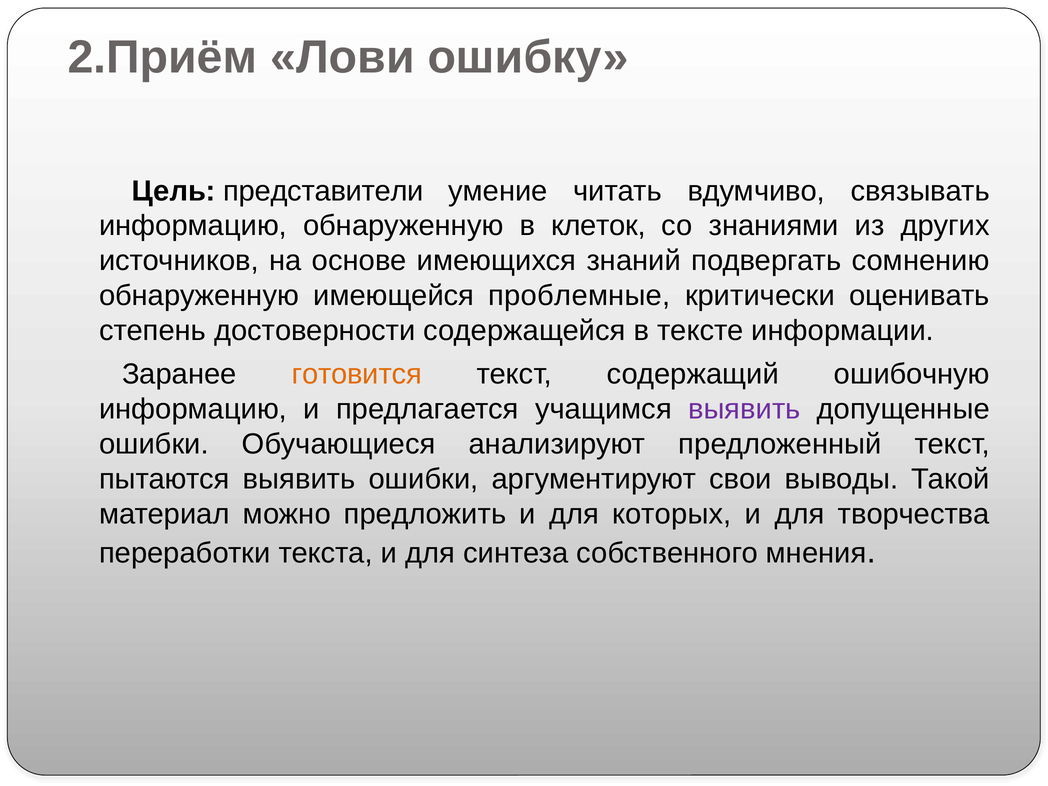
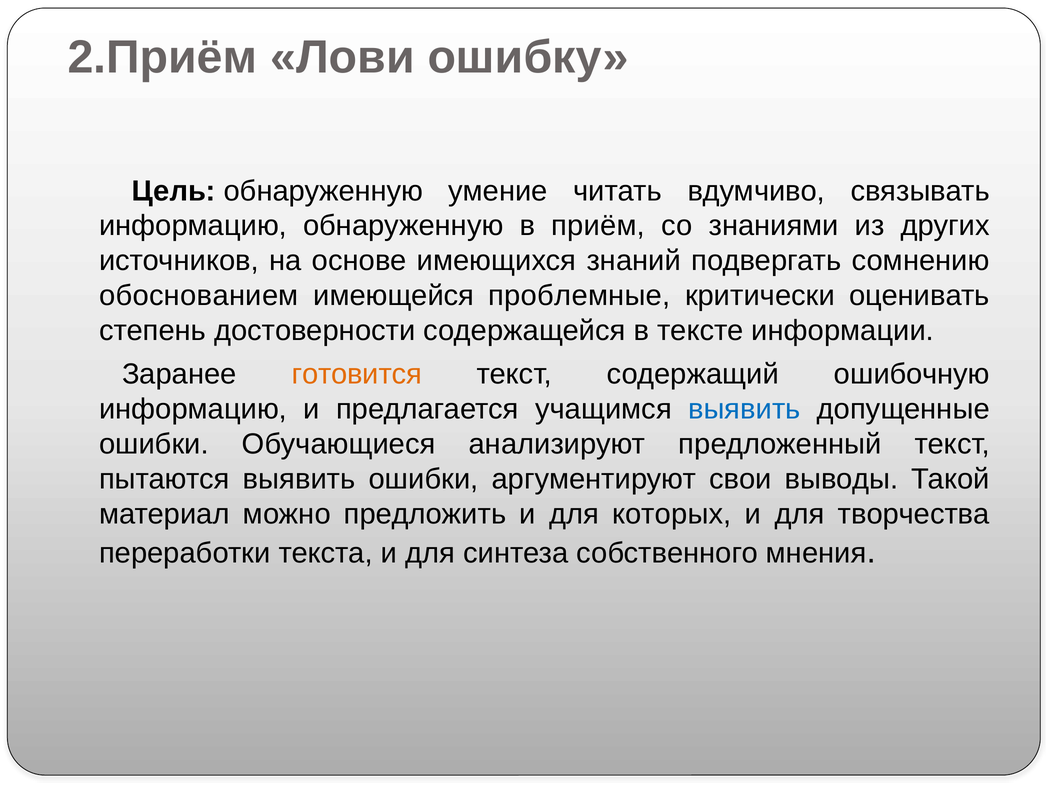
Цель представители: представители -> обнаруженную (323, 191)
клеток: клеток -> приём (598, 226)
обнаруженную: обнаруженную -> обоснованием (199, 296)
выявить colour: purple -> blue (744, 409)
